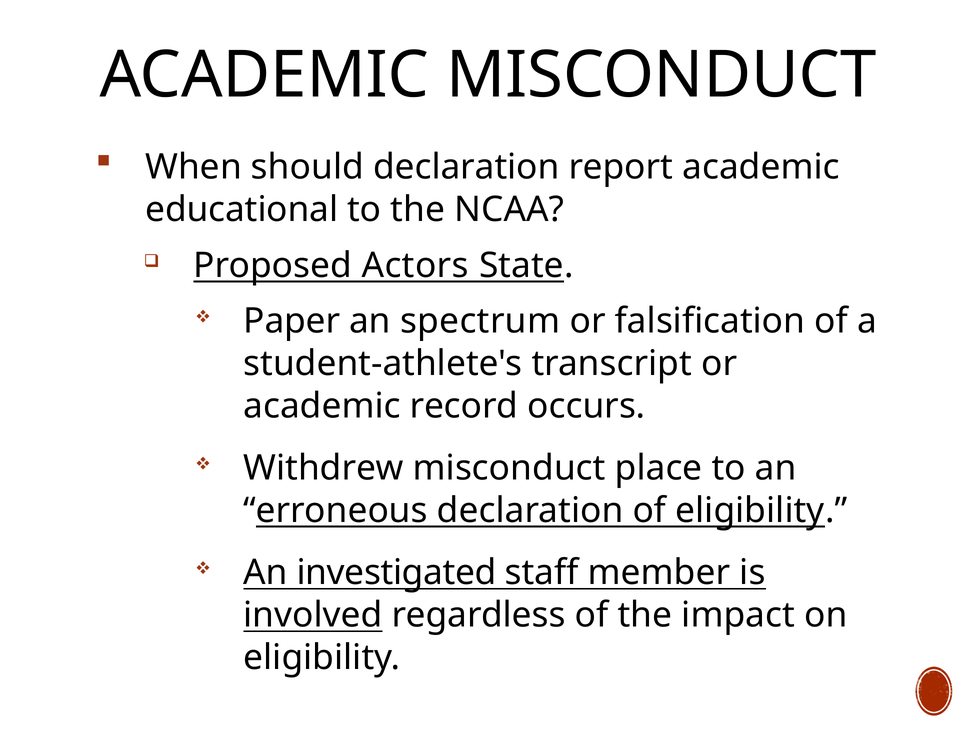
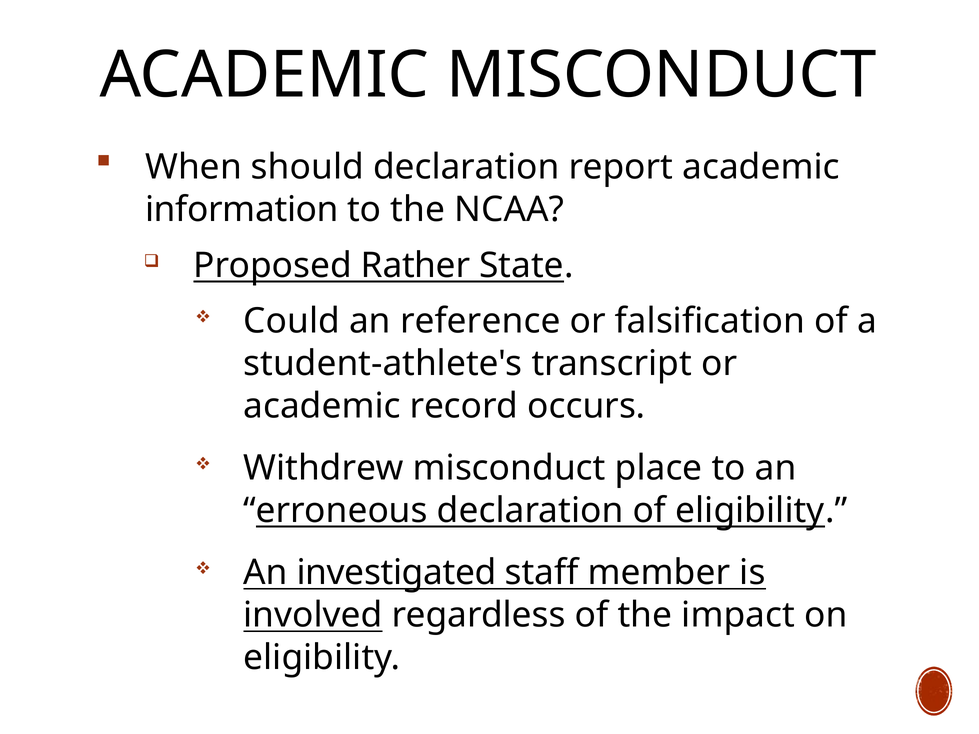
educational: educational -> information (242, 210)
Actors: Actors -> Rather (416, 266)
Paper: Paper -> Could (292, 321)
spectrum: spectrum -> reference (480, 321)
